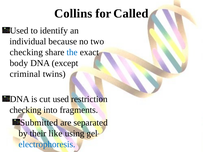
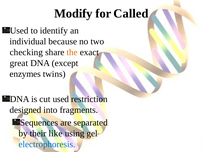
Collins: Collins -> Modify (73, 14)
the colour: blue -> orange (72, 52)
body: body -> great (19, 63)
criminal: criminal -> enzymes (25, 74)
checking: checking -> designed (25, 110)
Submitted: Submitted -> Sequences (39, 123)
